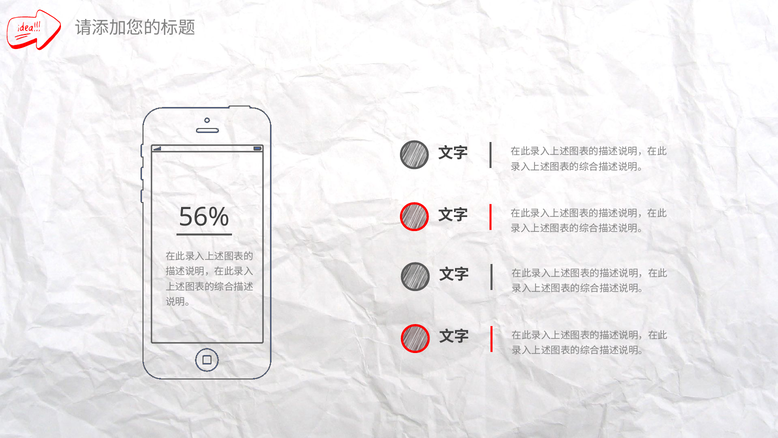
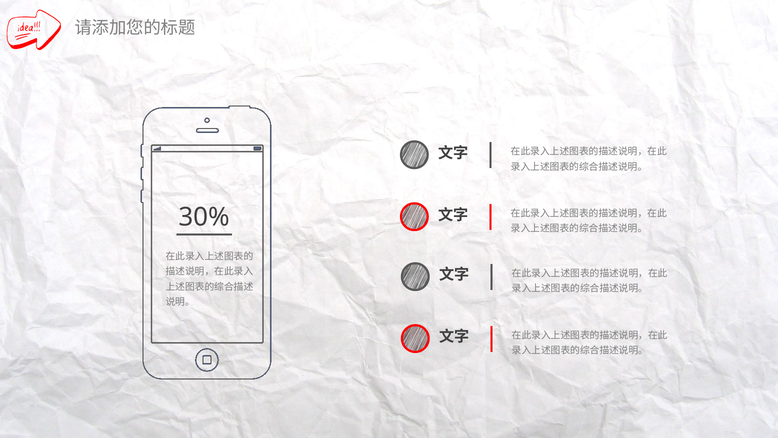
56%: 56% -> 30% (204, 217)
